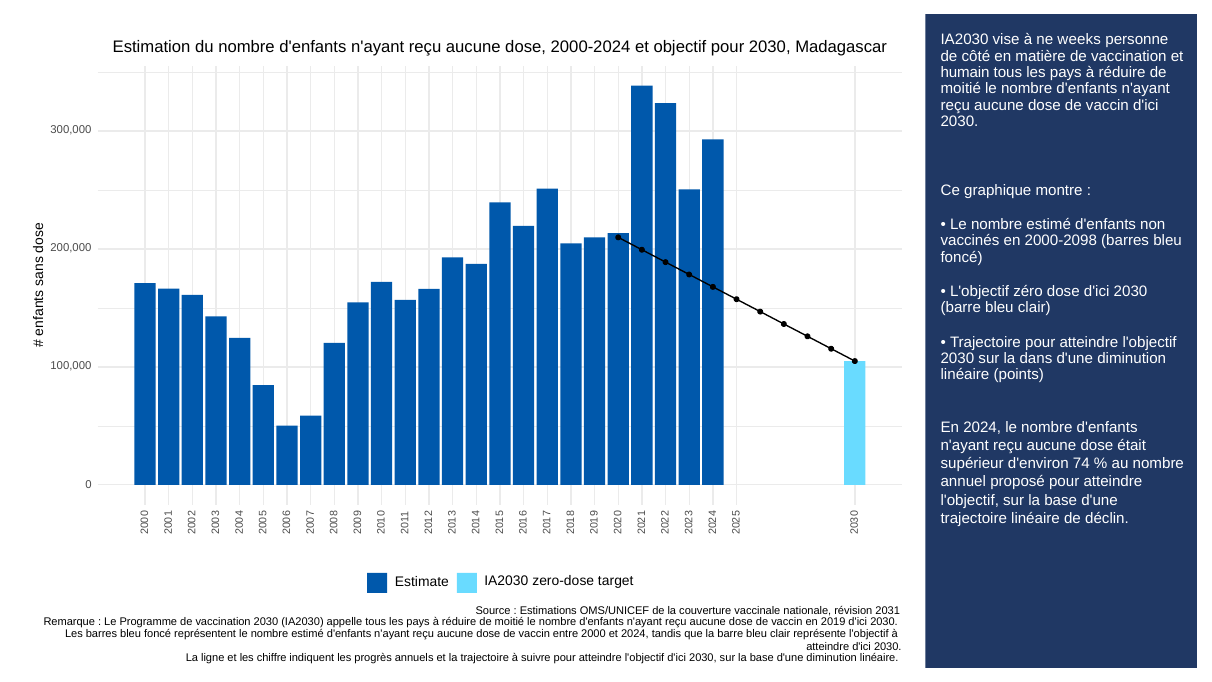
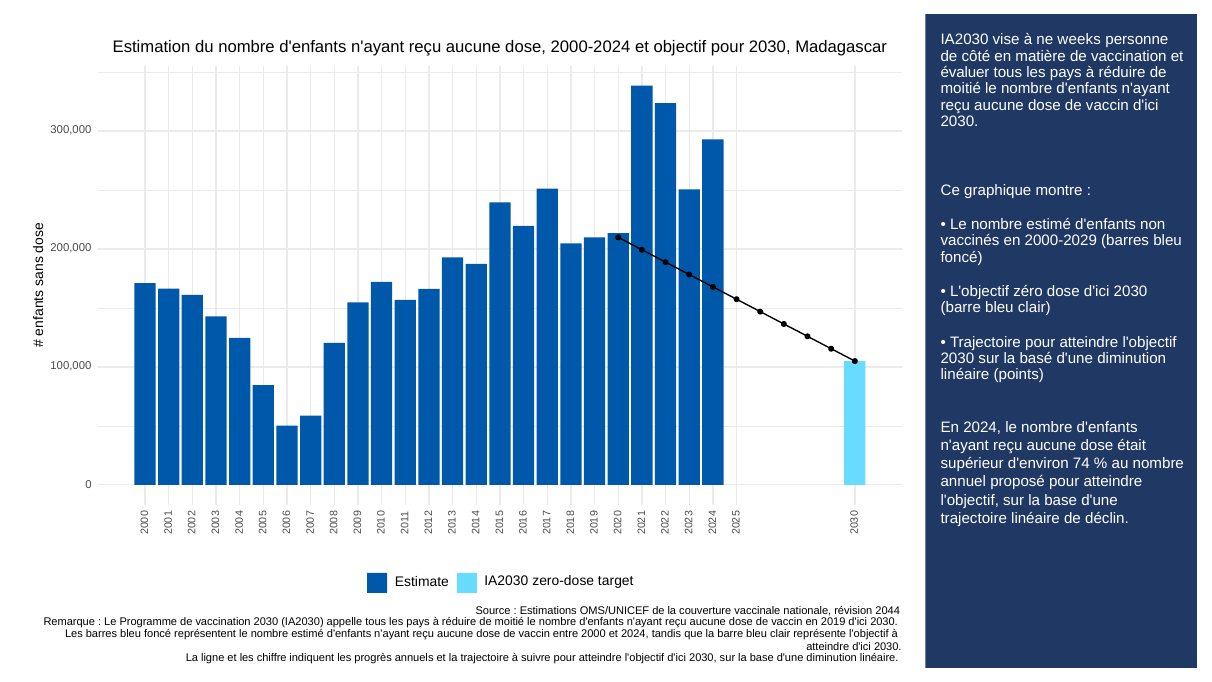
humain: humain -> évaluer (965, 73)
2000-2098: 2000-2098 -> 2000-2029 (1061, 241)
dans: dans -> basé (1036, 358)
2031: 2031 -> 2044 (888, 610)
